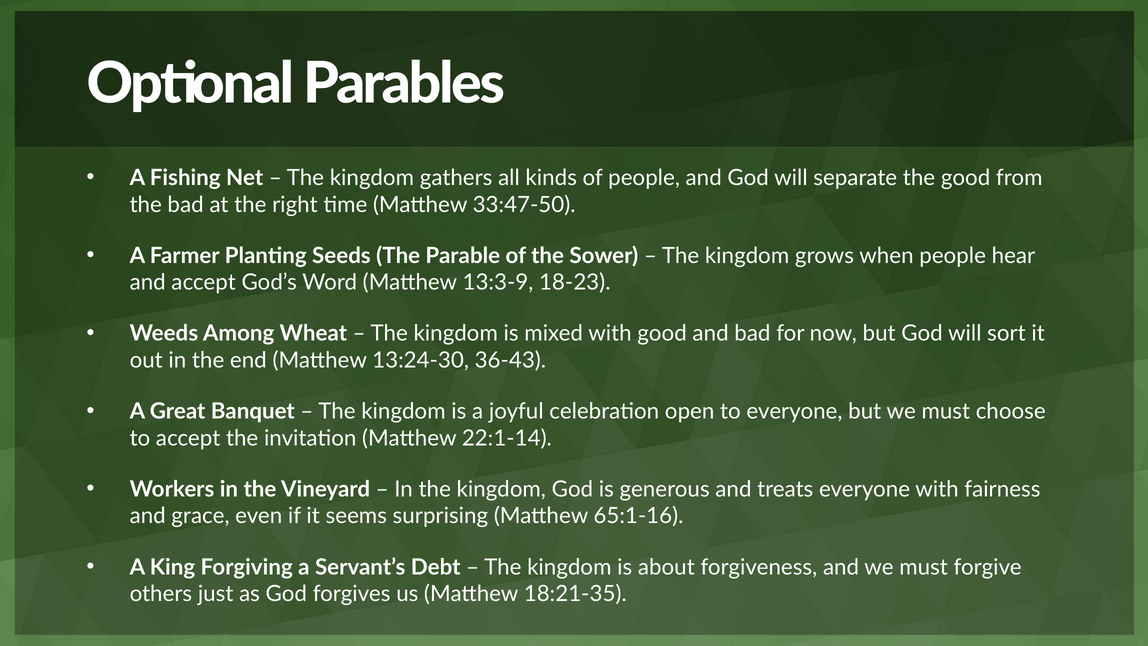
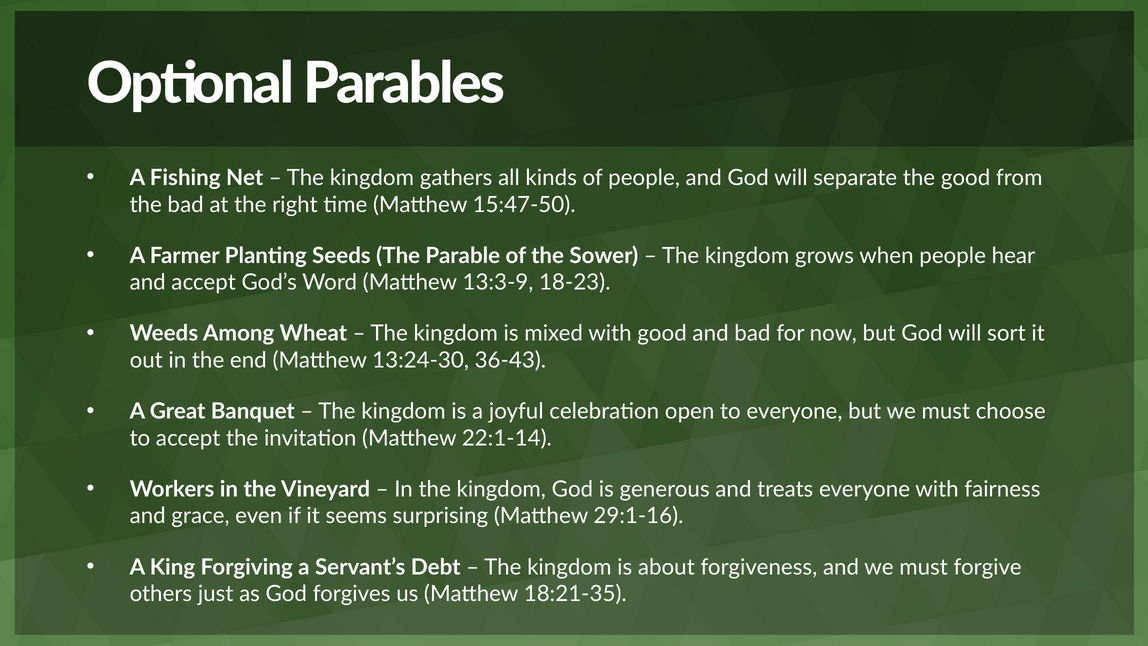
33:47-50: 33:47-50 -> 15:47-50 (524, 205)
65:1-16: 65:1-16 -> 29:1-16 (638, 516)
